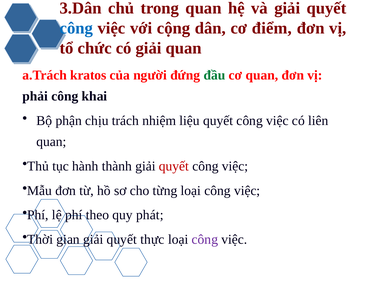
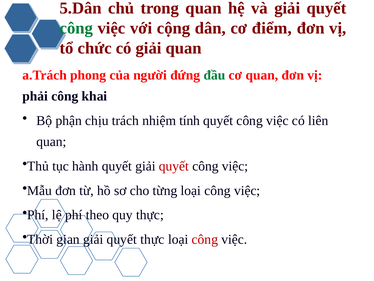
3.Dân: 3.Dân -> 5.Dân (81, 8)
công colour: blue -> green (76, 28)
kratos: kratos -> phong (88, 75)
liệu: liệu -> tính (190, 120)
hành thành: thành -> quyết (117, 166)
quy phát: phát -> thực (150, 215)
công colour: purple -> red (205, 239)
